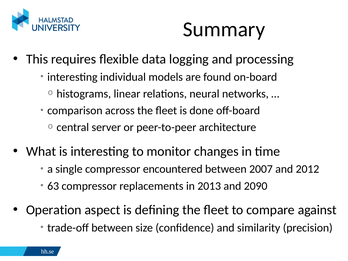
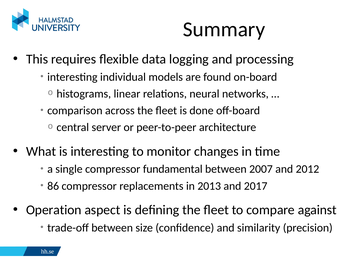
encountered: encountered -> fundamental (173, 169)
63: 63 -> 86 (53, 186)
2090: 2090 -> 2017 (256, 186)
